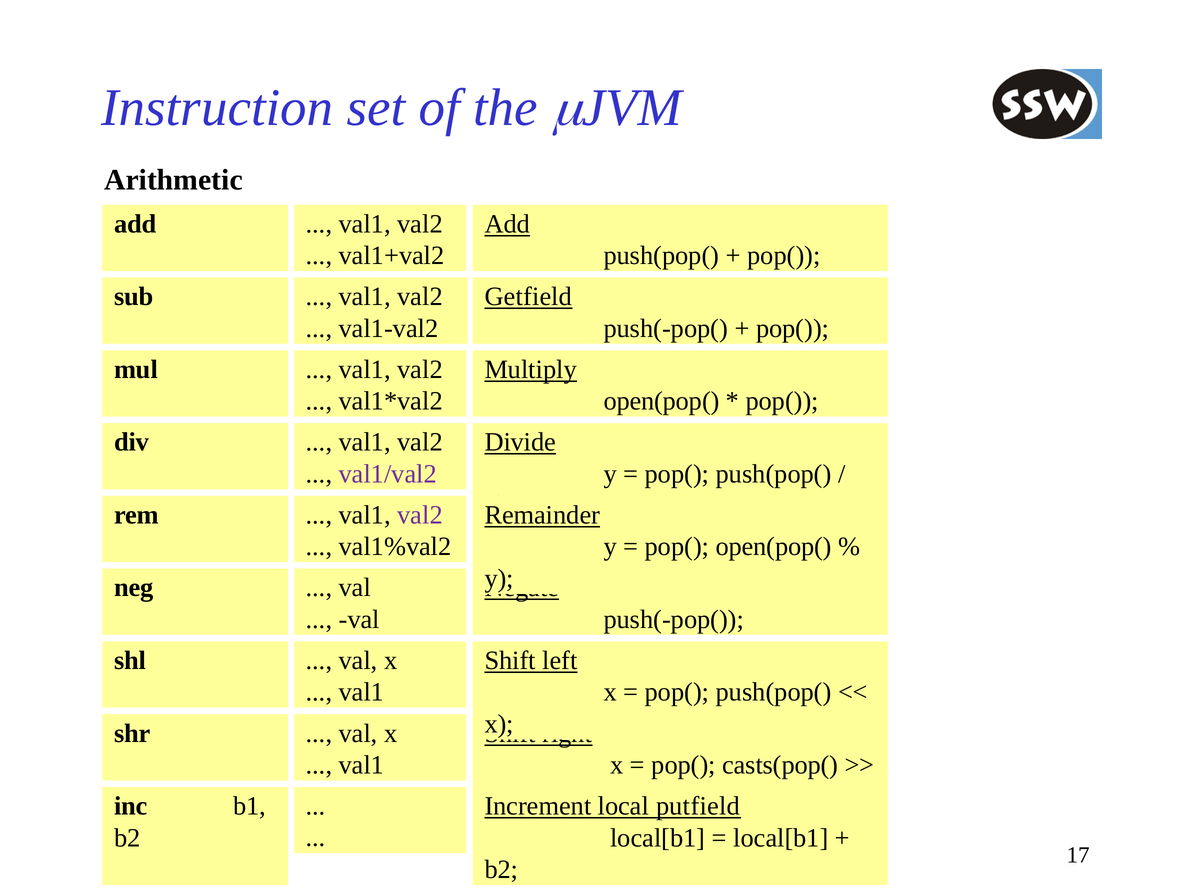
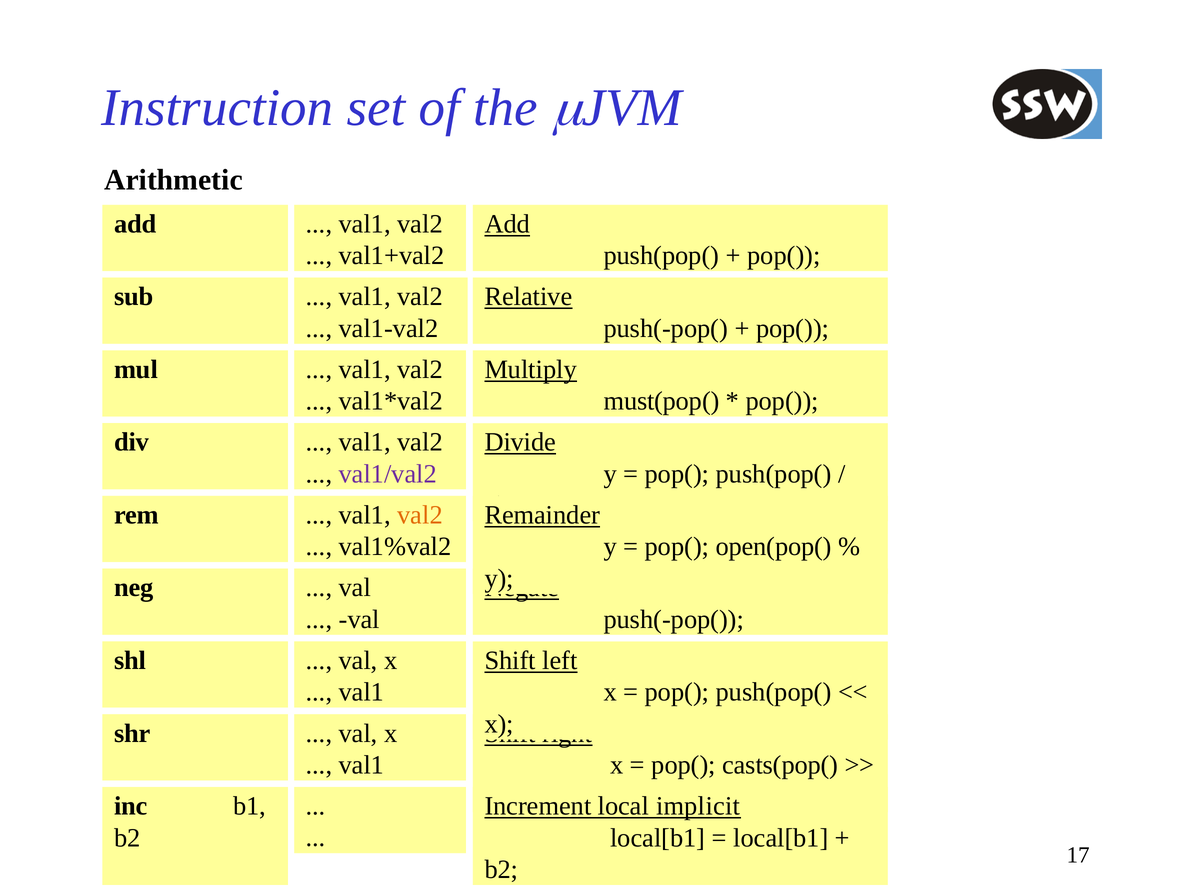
Getfield: Getfield -> Relative (528, 297)
open(pop(: open(pop( -> must(pop( (662, 401)
val2 colour: purple -> orange (420, 515)
putfield: putfield -> implicit (698, 806)
